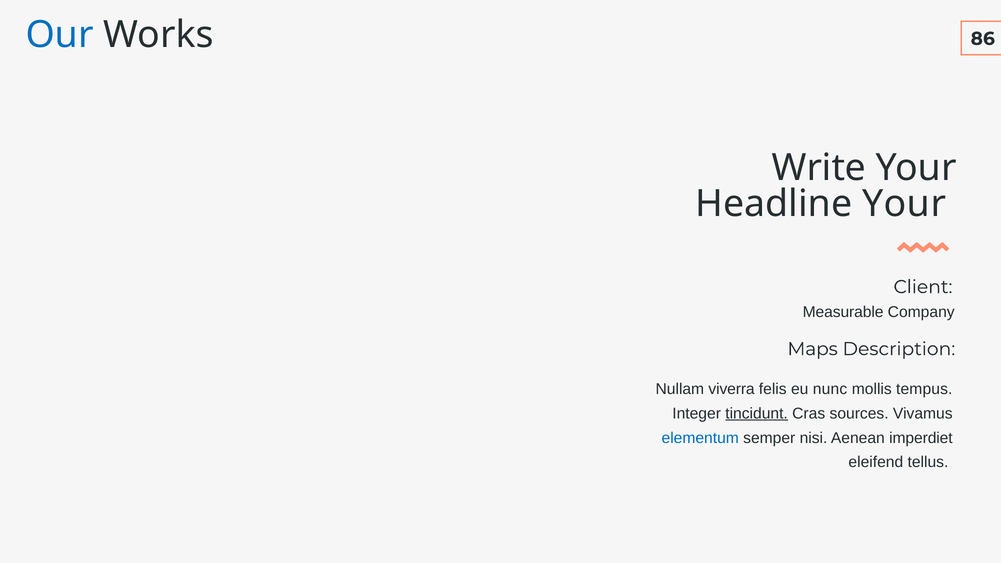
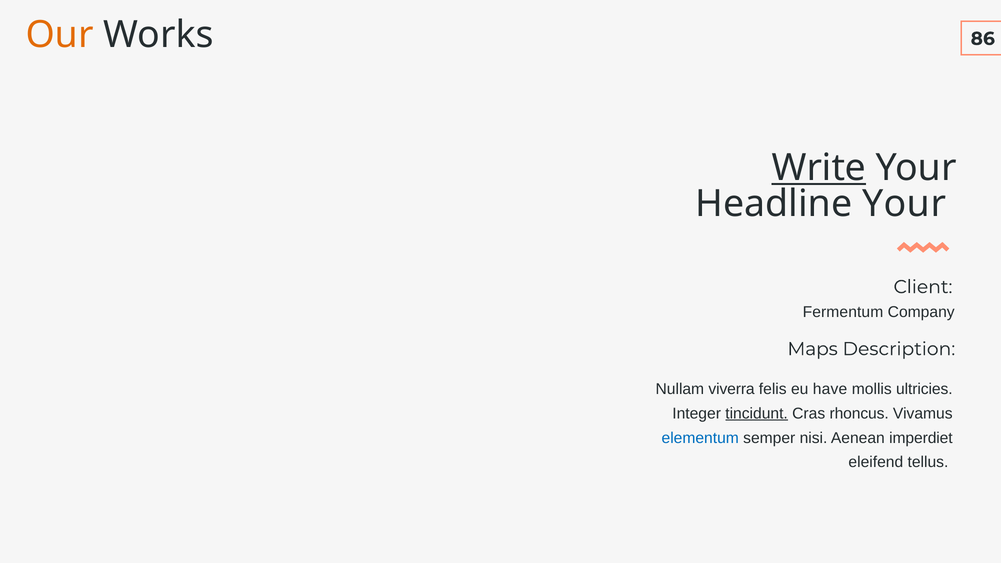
Our colour: blue -> orange (60, 35)
Write underline: none -> present (819, 168)
Measurable: Measurable -> Fermentum (843, 312)
nunc: nunc -> have (830, 389)
tempus: tempus -> ultricies (924, 389)
sources: sources -> rhoncus (859, 414)
